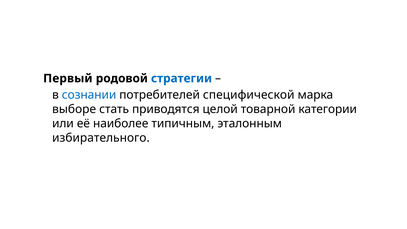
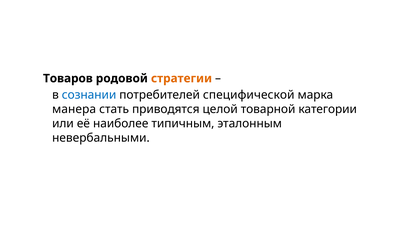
Первый: Первый -> Товаров (68, 78)
стратегии colour: blue -> orange (181, 78)
выборе: выборе -> манера (74, 109)
избирательного: избирательного -> невербальными (101, 138)
